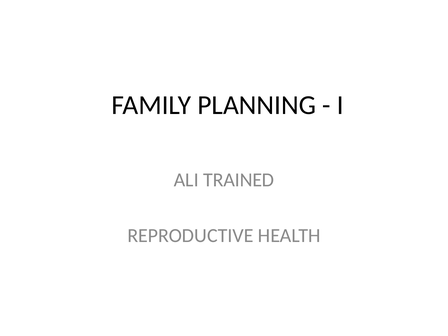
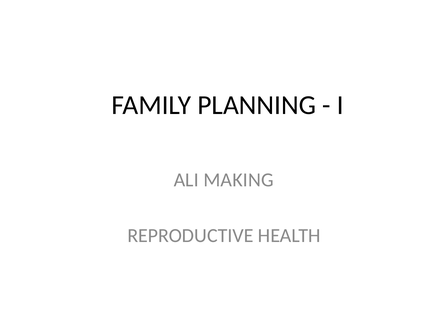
TRAINED: TRAINED -> MAKING (239, 180)
